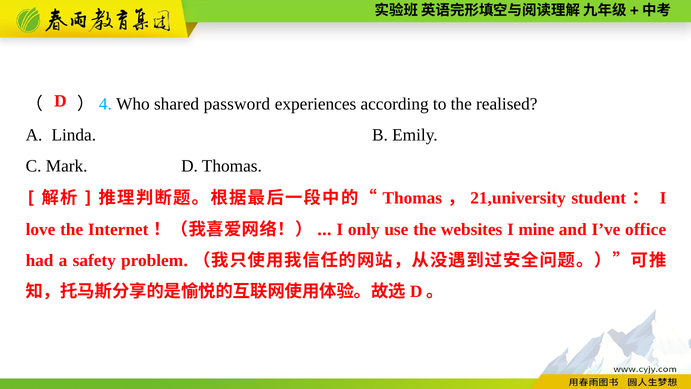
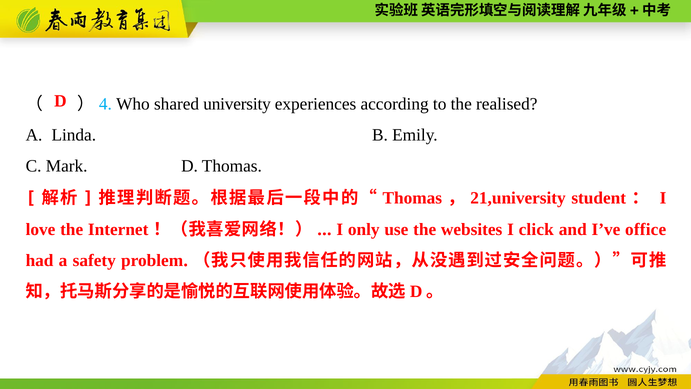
password: password -> university (237, 104)
mine: mine -> click (536, 229)
